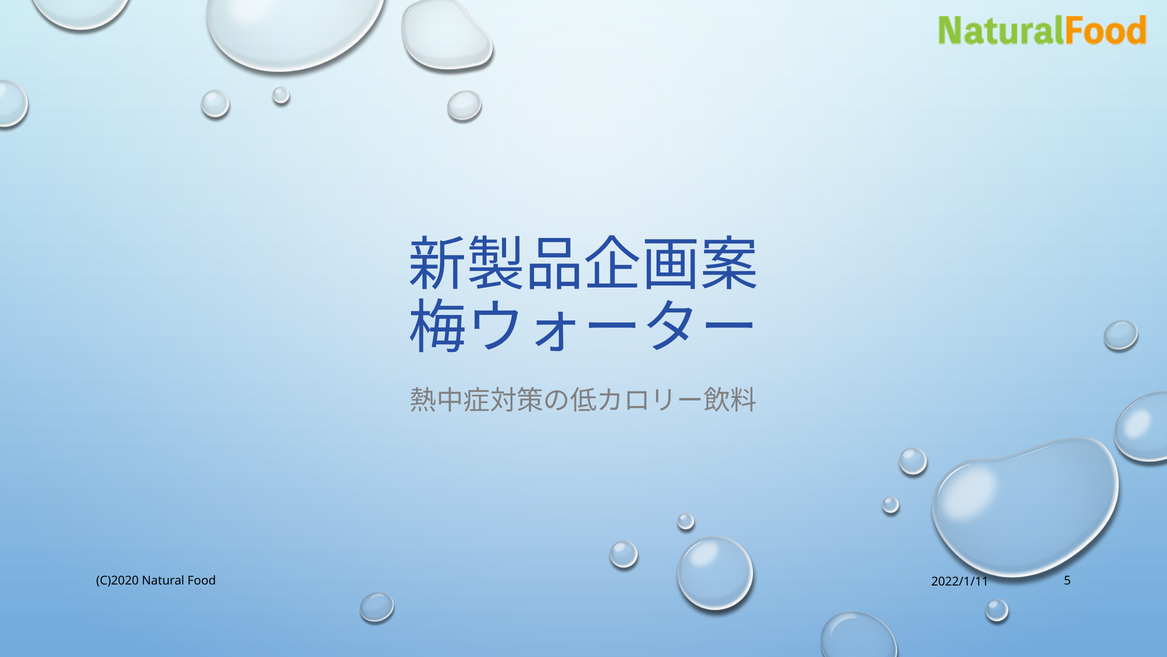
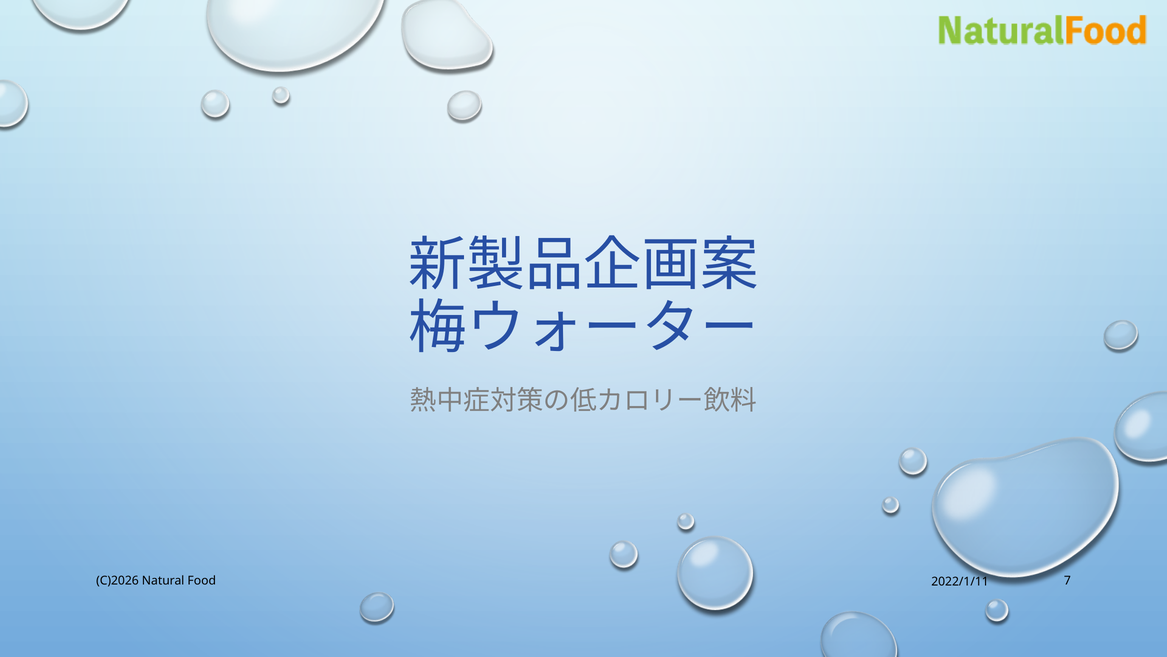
C)2020: C)2020 -> C)2026 (117, 580)
5: 5 -> 7 (1067, 580)
